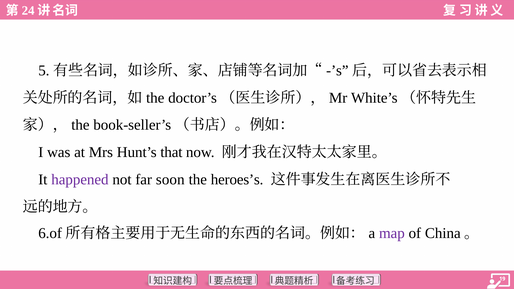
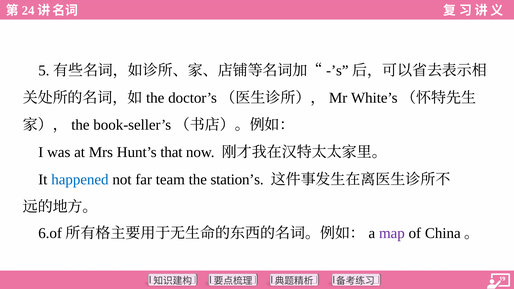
happened colour: purple -> blue (80, 180)
soon: soon -> team (170, 180)
heroes’s: heroes’s -> station’s (237, 180)
